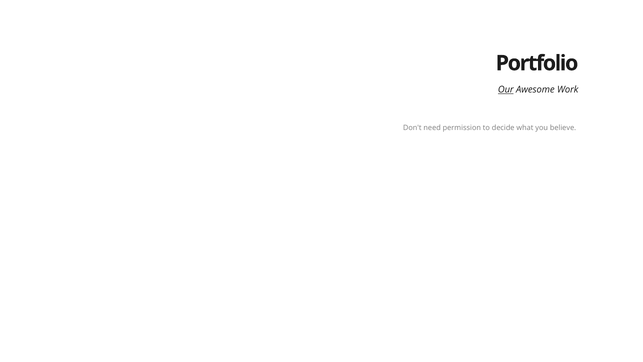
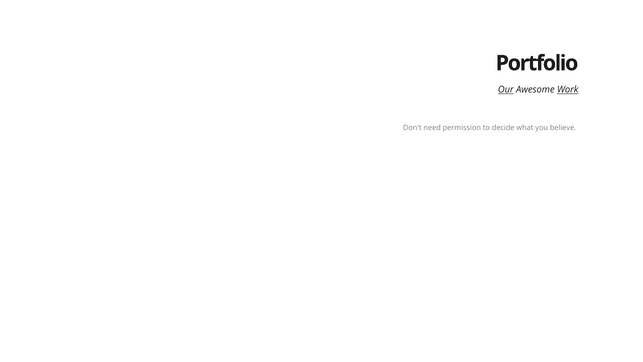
Work underline: none -> present (568, 90)
